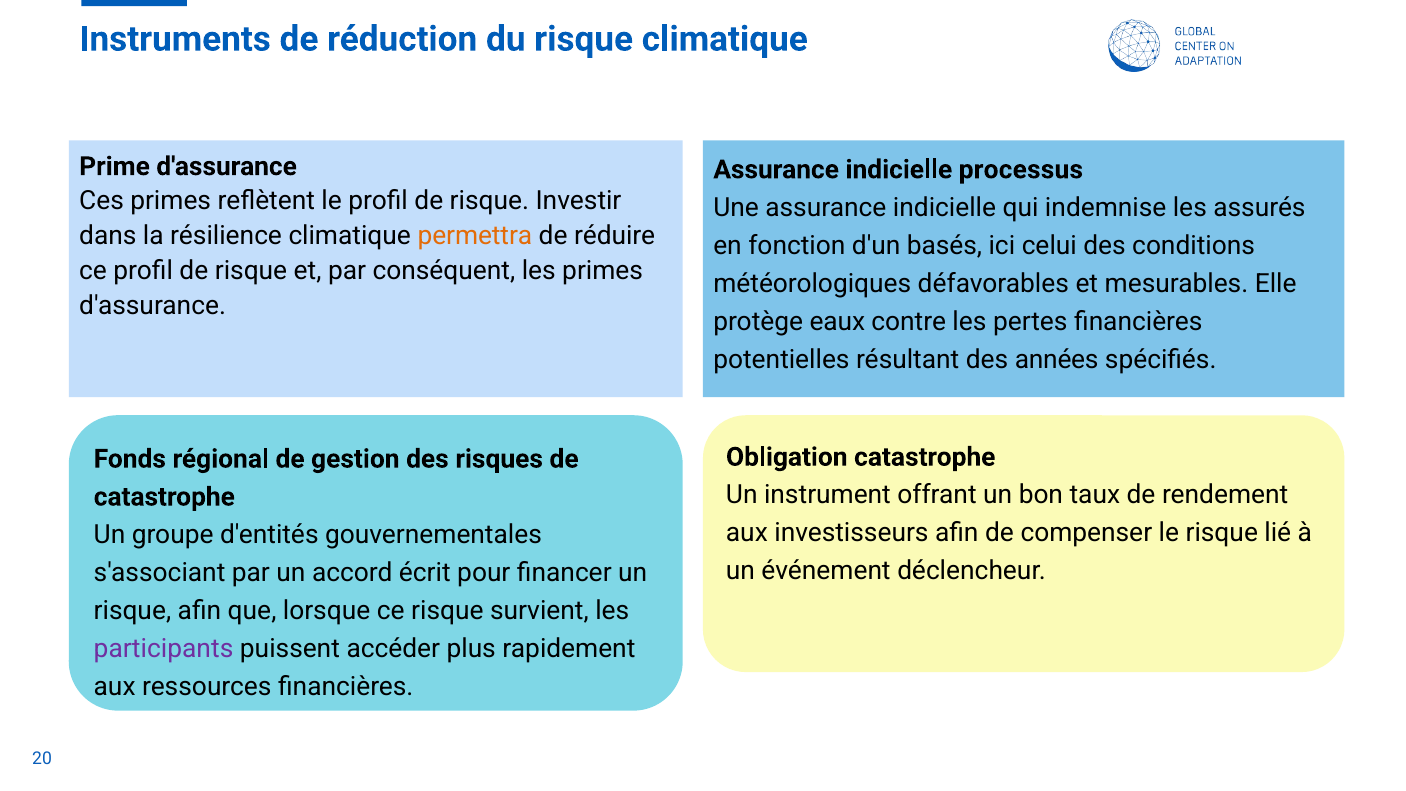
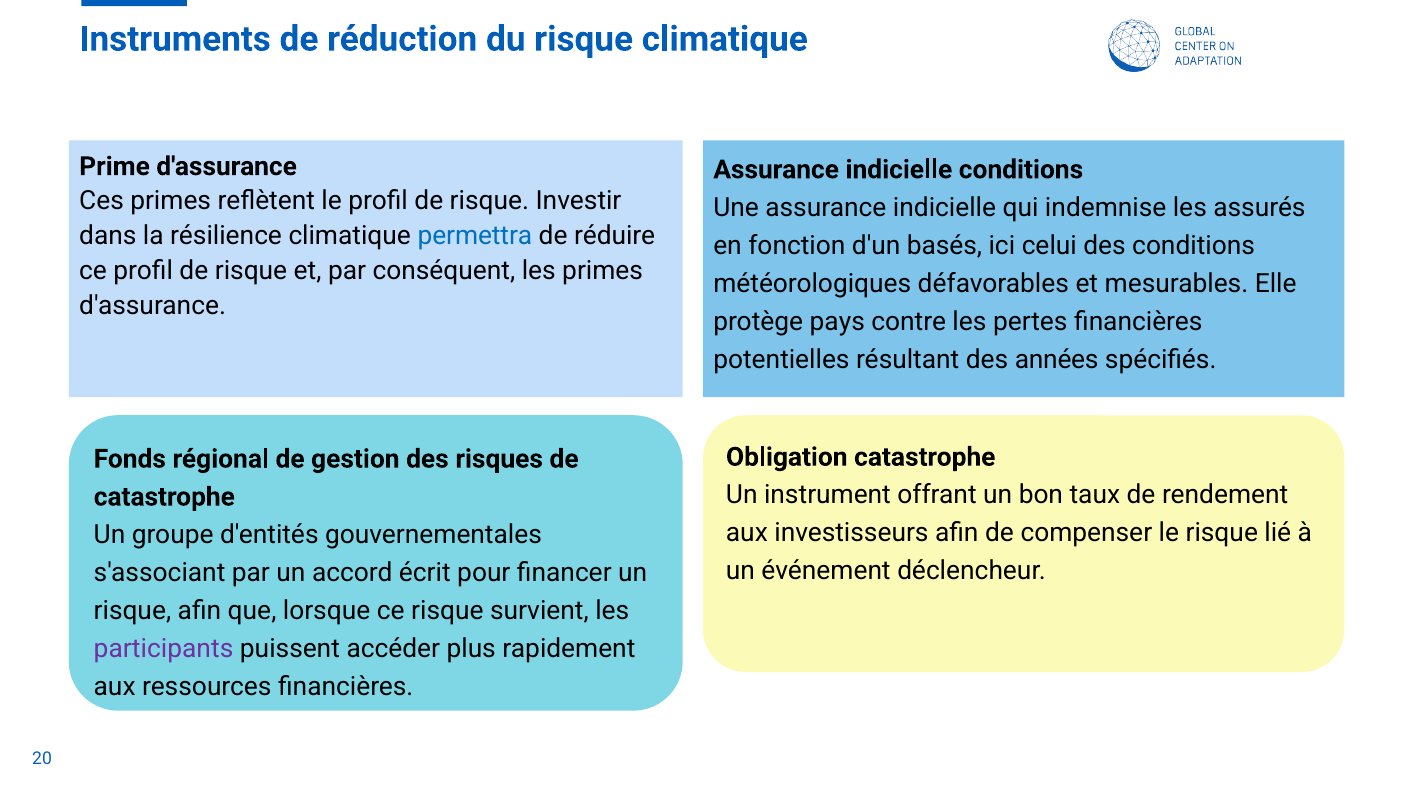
indicielle processus: processus -> conditions (1021, 170)
permettra colour: orange -> blue (475, 236)
eaux: eaux -> pays (837, 321)
